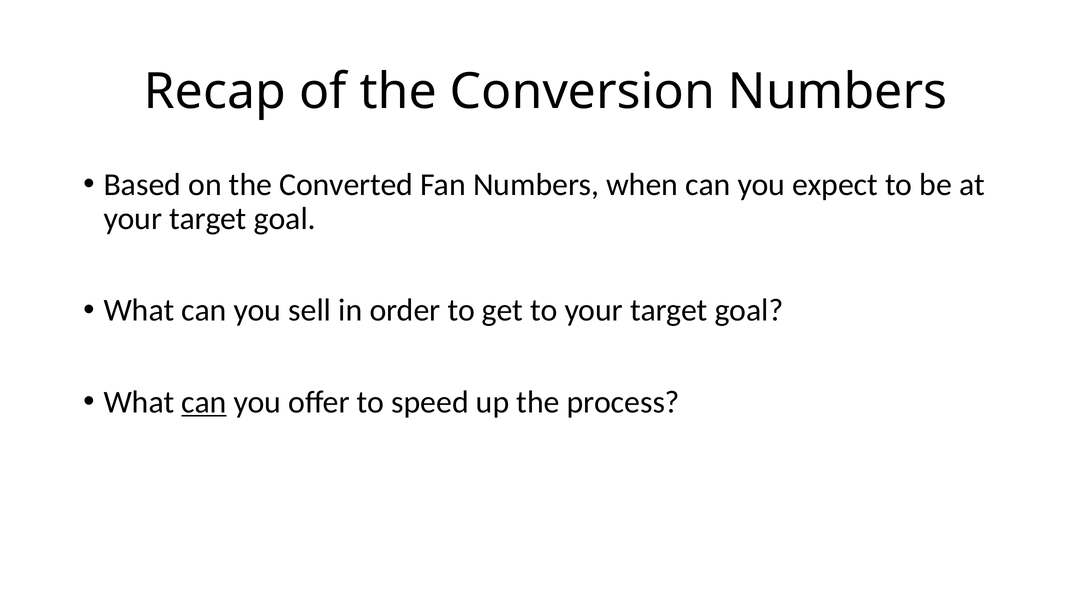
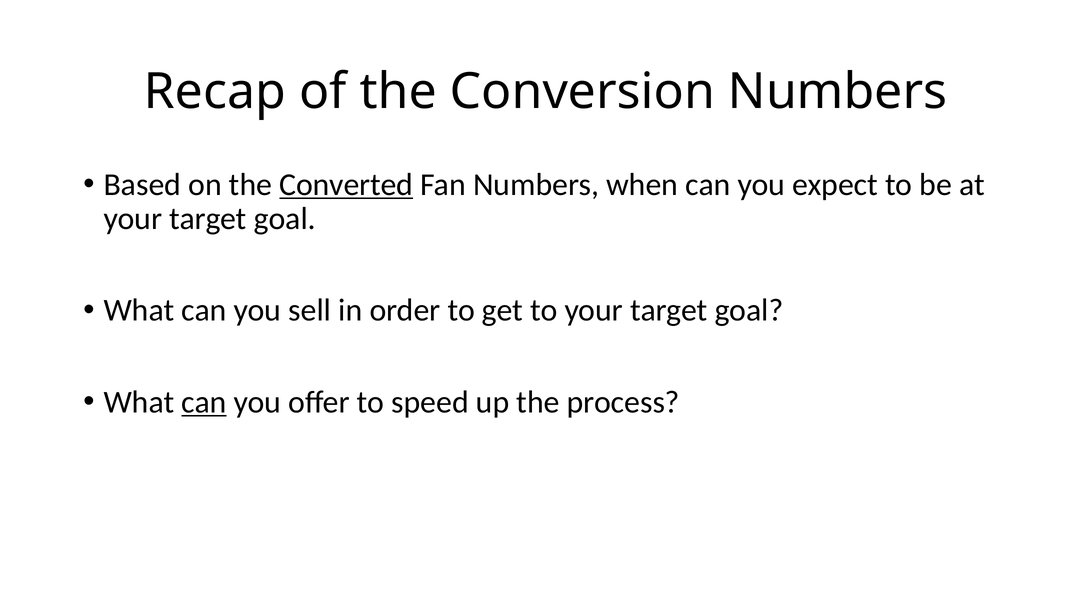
Converted underline: none -> present (346, 185)
